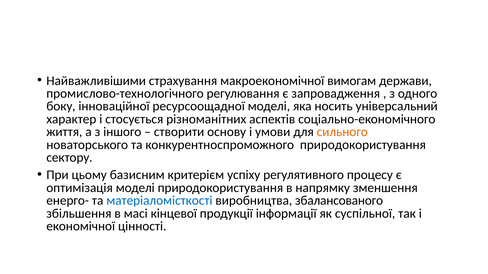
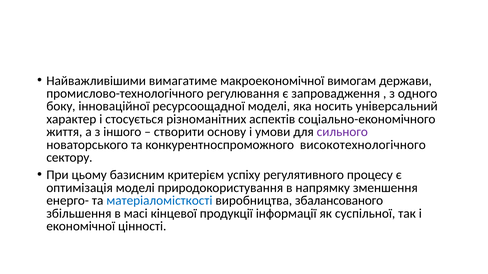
страхування: страхування -> вимагатиме (183, 81)
сильного colour: orange -> purple (342, 132)
конкурентноспроможного природокористування: природокористування -> високотехнологічного (363, 145)
